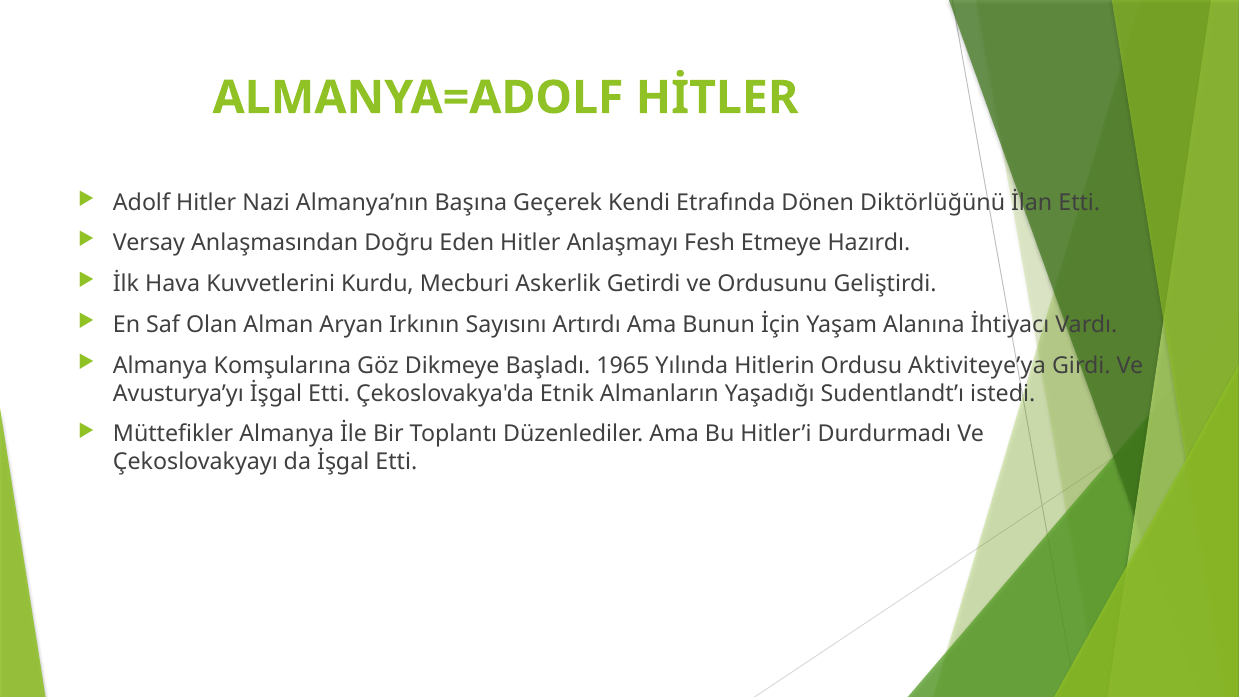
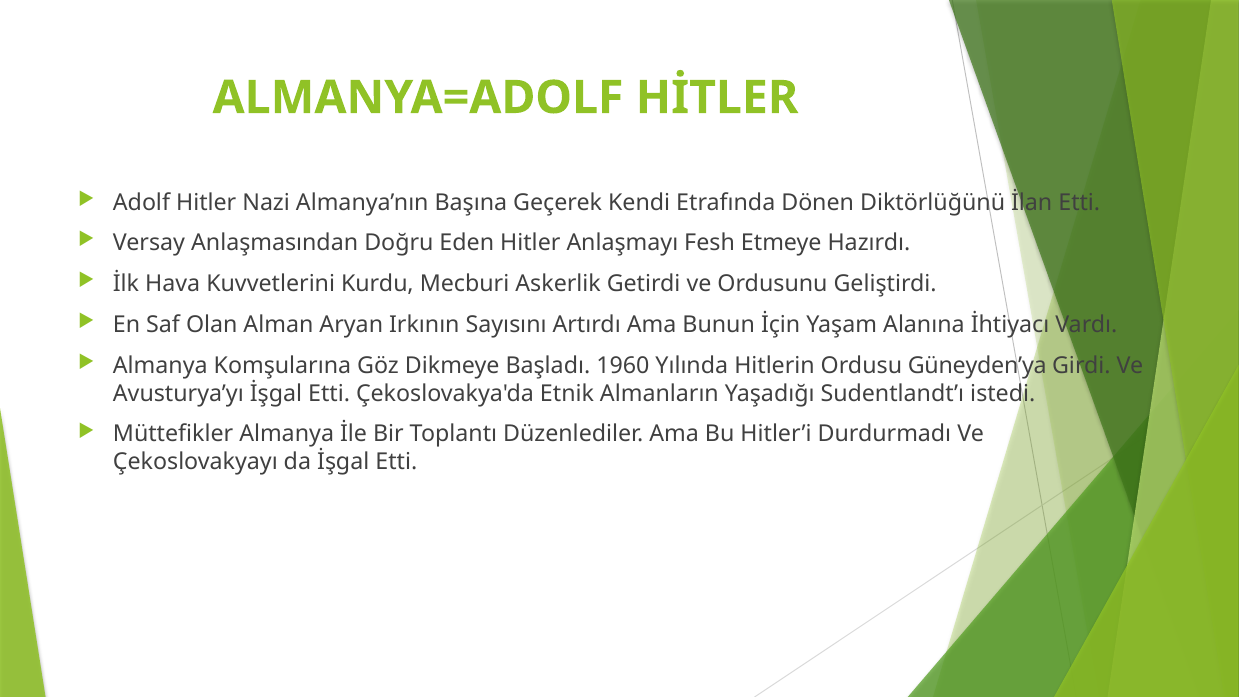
1965: 1965 -> 1960 (623, 366)
Aktiviteye’ya: Aktiviteye’ya -> Güneyden’ya (977, 366)
